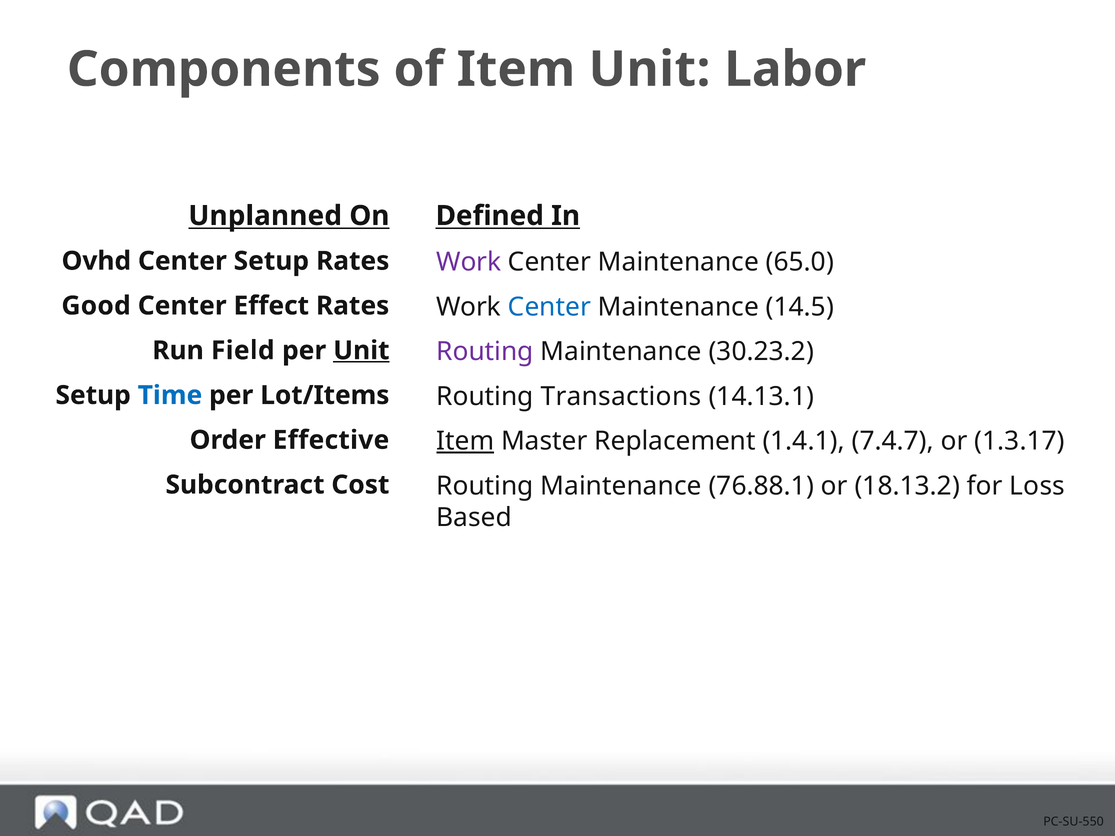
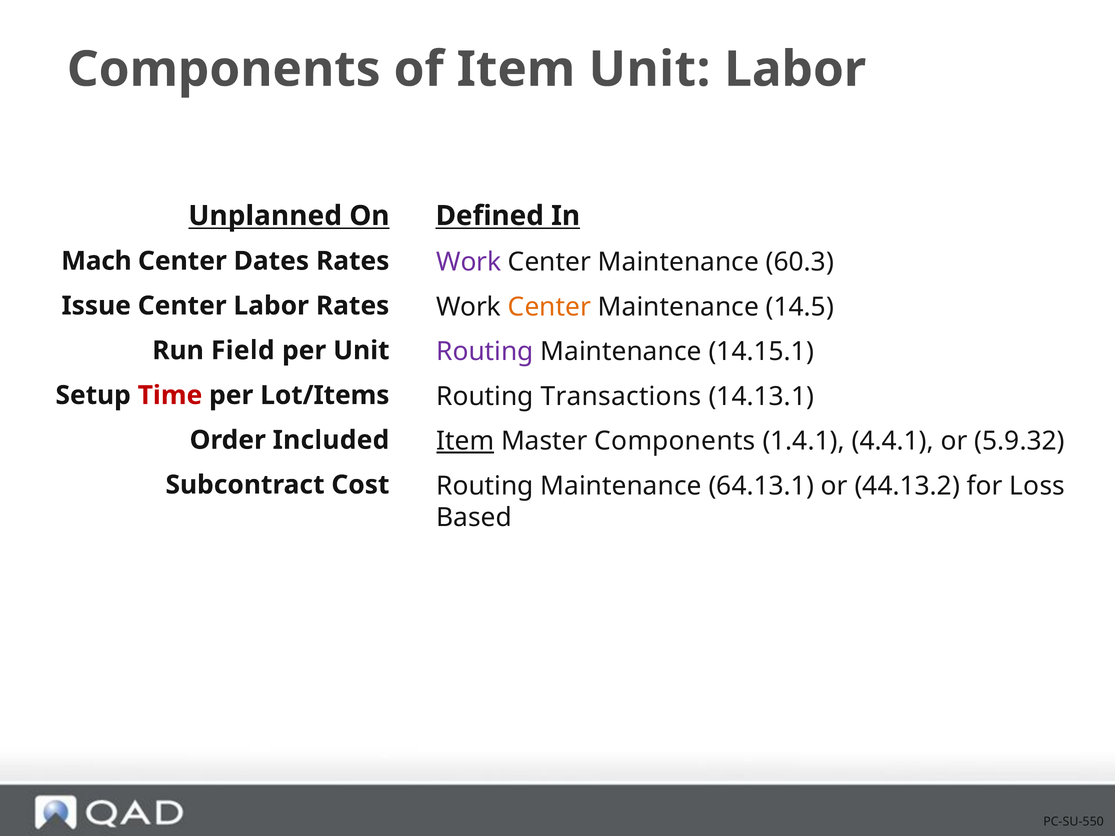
65.0: 65.0 -> 60.3 (800, 262)
Ovhd: Ovhd -> Mach (96, 261)
Center Setup: Setup -> Dates (271, 261)
Center colour: blue -> orange (549, 307)
Good: Good -> Issue (96, 306)
Center Effect: Effect -> Labor (271, 306)
30.23.2: 30.23.2 -> 14.15.1 (761, 352)
Unit underline: present -> none (361, 351)
Time colour: blue -> red (170, 395)
Master Replacement: Replacement -> Components (675, 441)
7.4.7: 7.4.7 -> 4.4.1 (893, 441)
1.3.17: 1.3.17 -> 5.9.32 (1020, 441)
Effective: Effective -> Included (331, 440)
76.88.1: 76.88.1 -> 64.13.1 (761, 486)
18.13.2: 18.13.2 -> 44.13.2 (907, 486)
